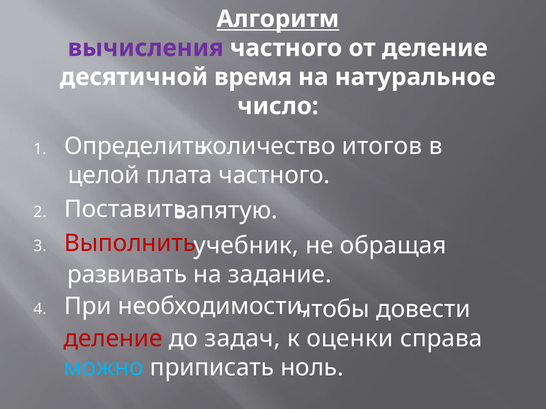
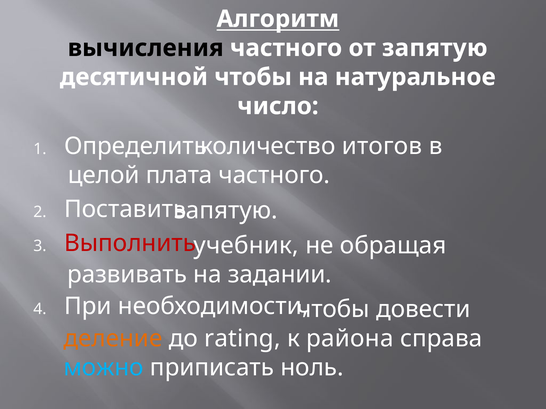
вычисления colour: purple -> black (146, 48)
от деление: деление -> запятую (435, 48)
десятичной время: время -> чтобы (253, 77)
задание: задание -> задании (280, 275)
деление colour: red -> orange (113, 339)
задач: задач -> rating (242, 339)
оценки: оценки -> района (350, 339)
